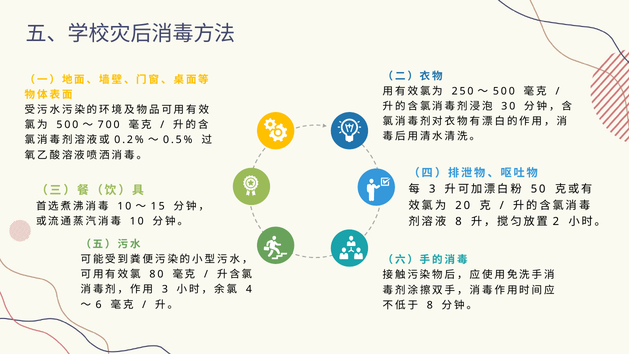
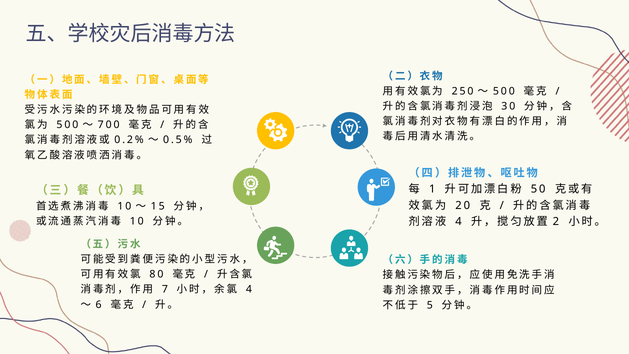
3: 3 -> 1 (432, 189)
8: 8 -> 4 (458, 221)
3: 3 -> 7 (165, 289)
8: 8 -> 5 (430, 305)
